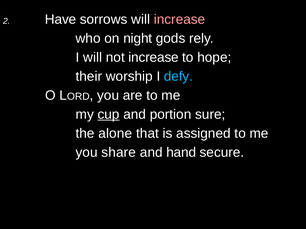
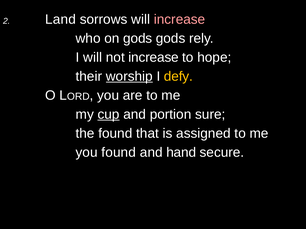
Have: Have -> Land (60, 19)
on night: night -> gods (138, 38)
worship underline: none -> present (129, 76)
defy colour: light blue -> yellow (178, 76)
the alone: alone -> found (115, 134)
you share: share -> found (119, 153)
